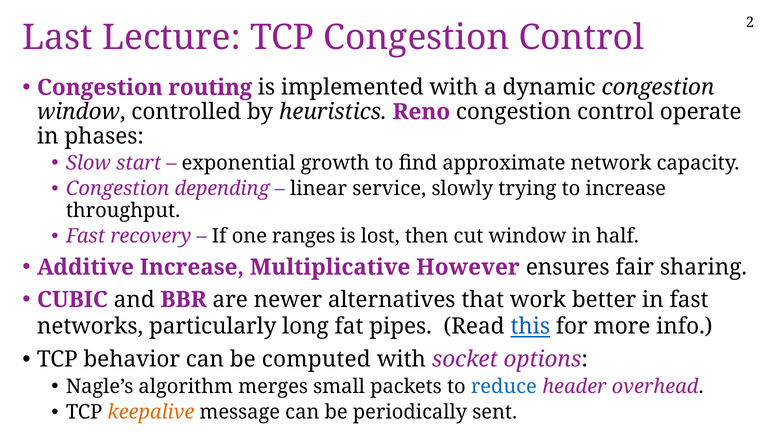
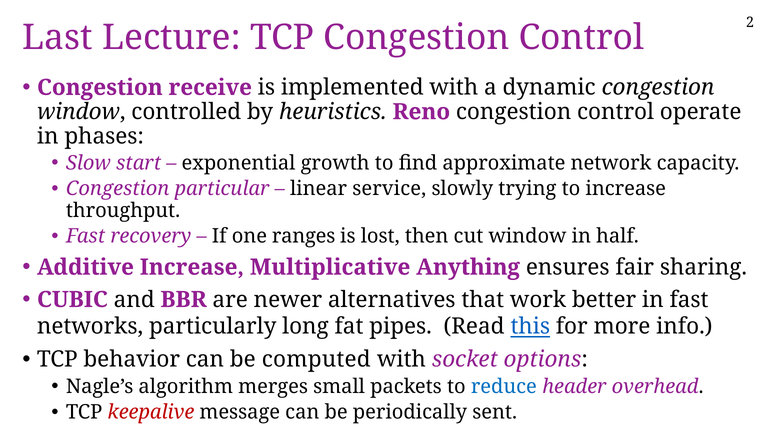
routing: routing -> receive (210, 88)
depending: depending -> particular (222, 189)
However: However -> Anything (468, 267)
keepalive colour: orange -> red (151, 412)
